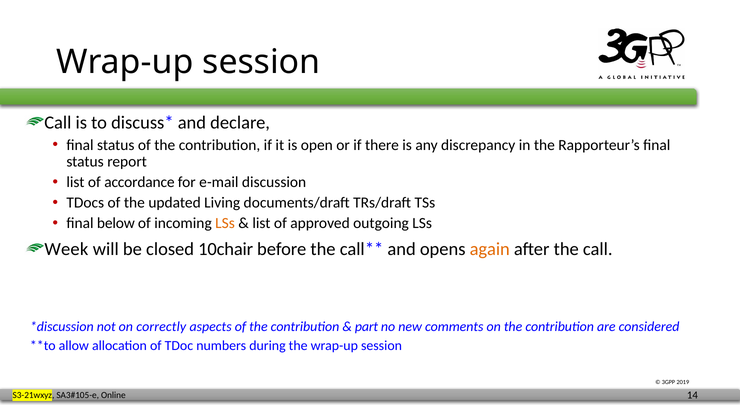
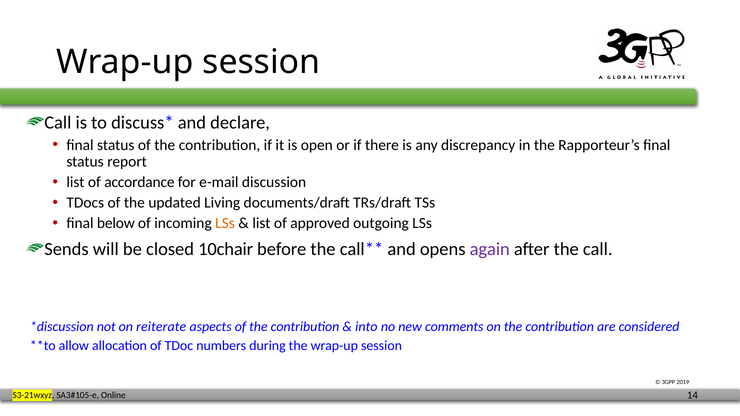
Week: Week -> Sends (66, 249)
again colour: orange -> purple (490, 249)
correctly: correctly -> reiterate (161, 327)
part: part -> into (366, 327)
